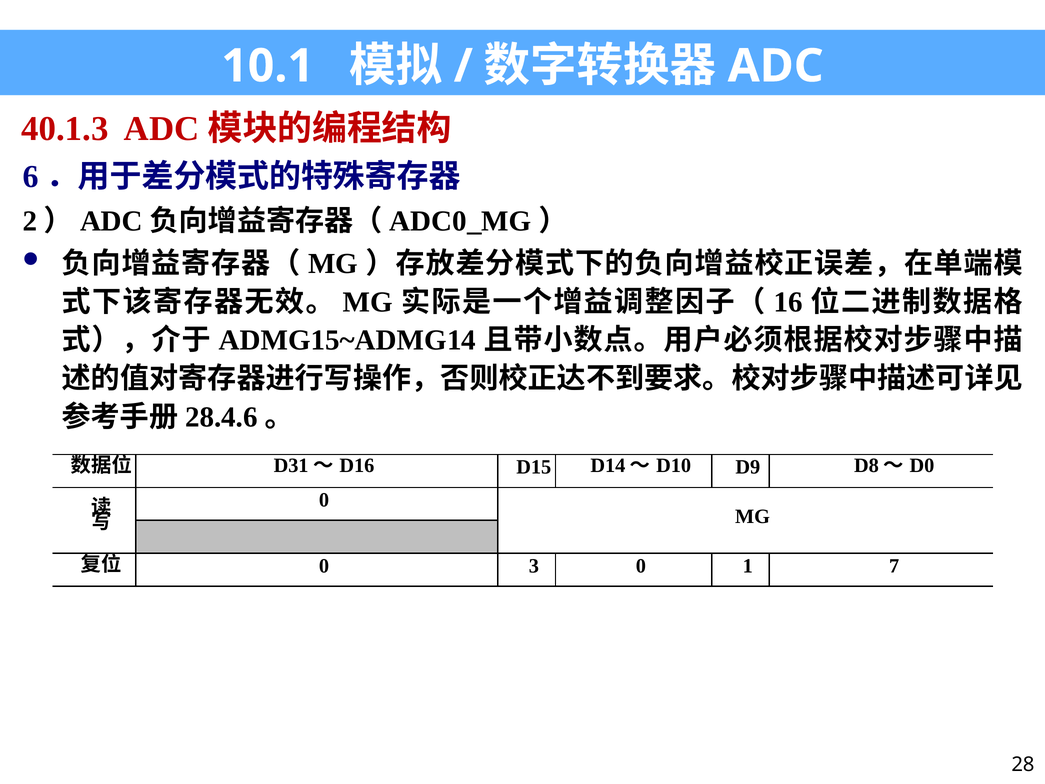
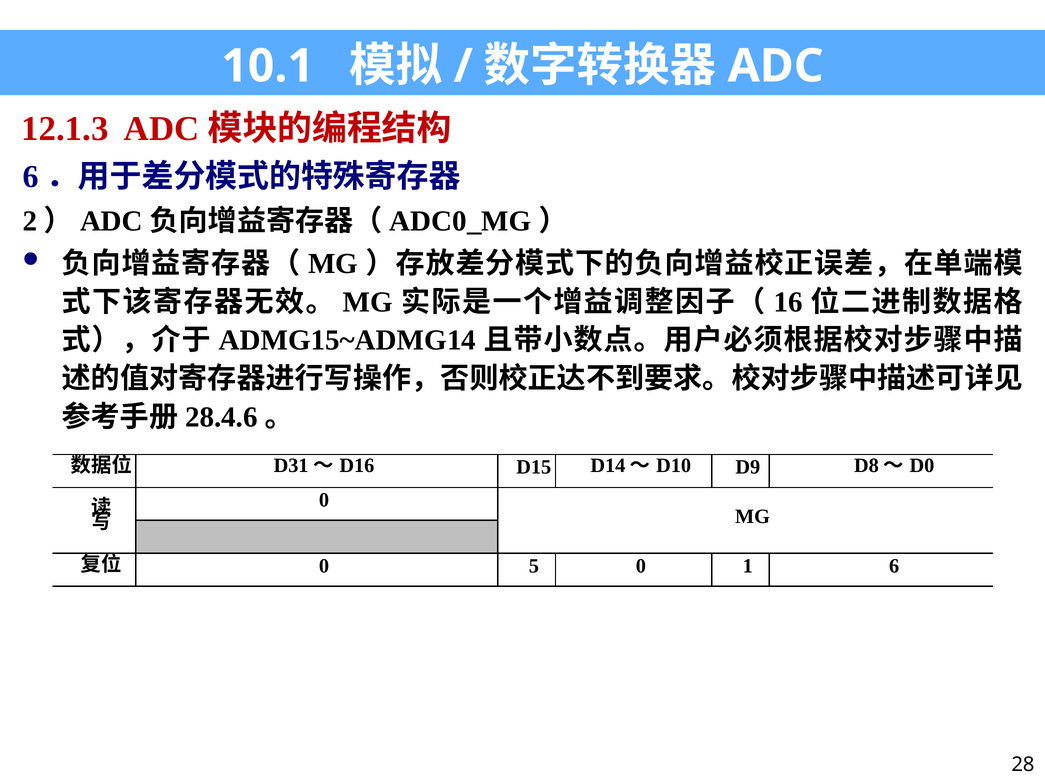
40.1.3: 40.1.3 -> 12.1.3 (65, 129)
3: 3 -> 5 (534, 566)
7: 7 -> 6 (894, 566)
